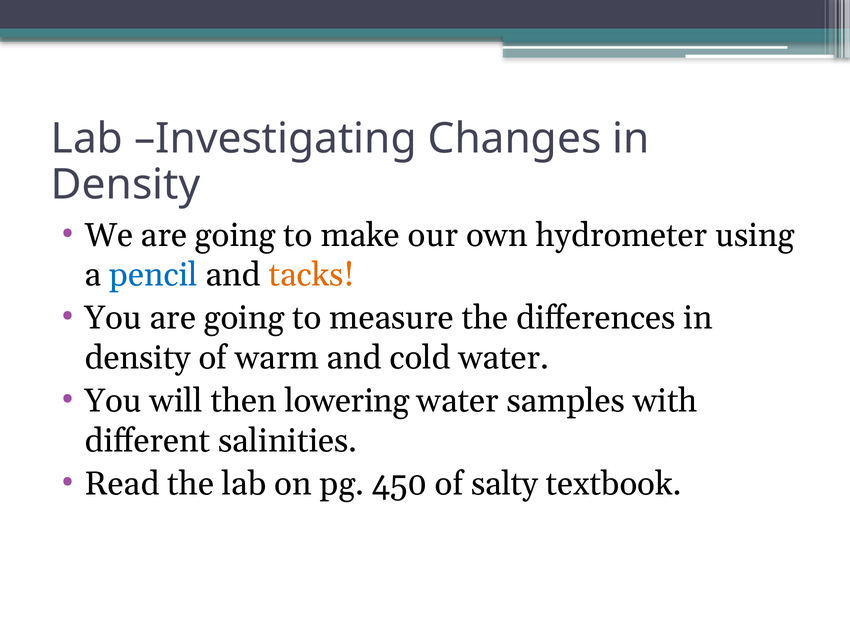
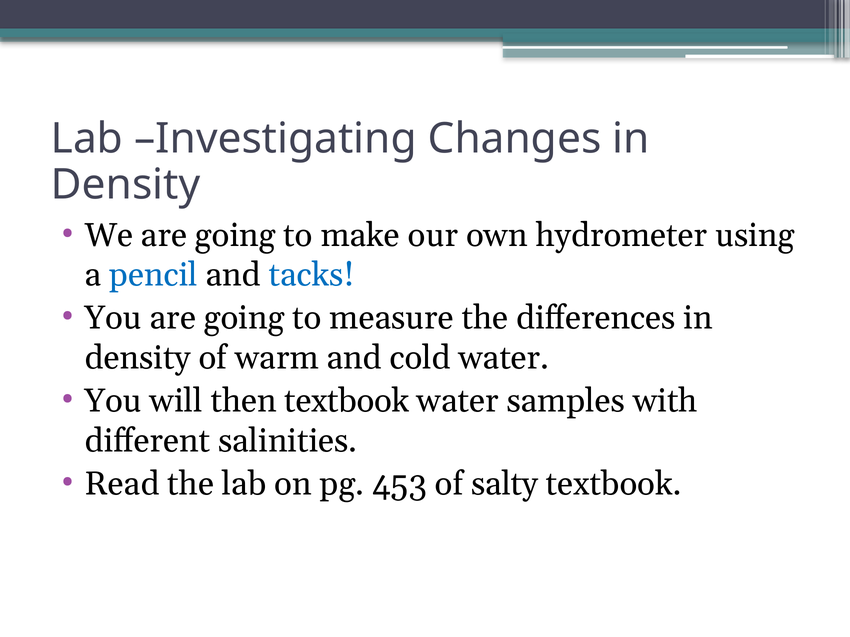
tacks colour: orange -> blue (312, 275)
then lowering: lowering -> textbook (347, 401)
450: 450 -> 453 (399, 484)
